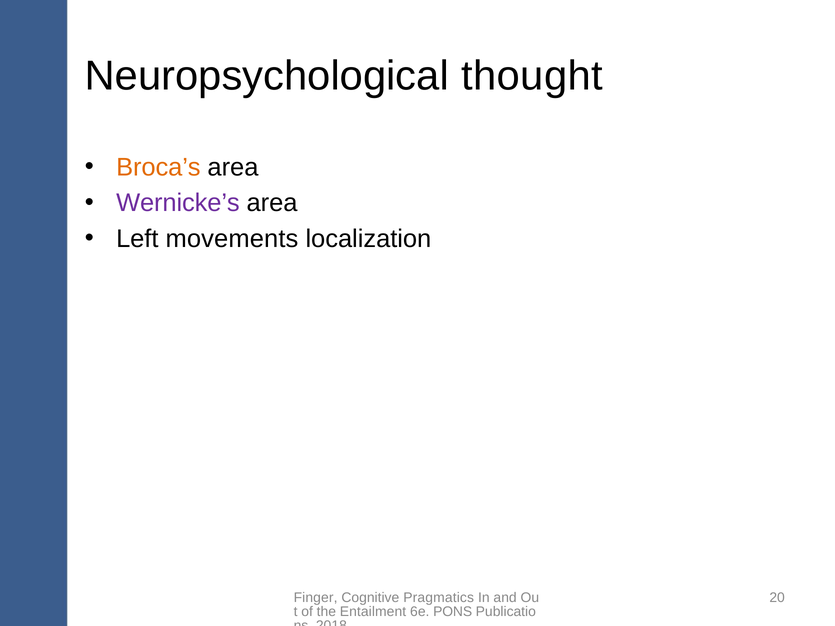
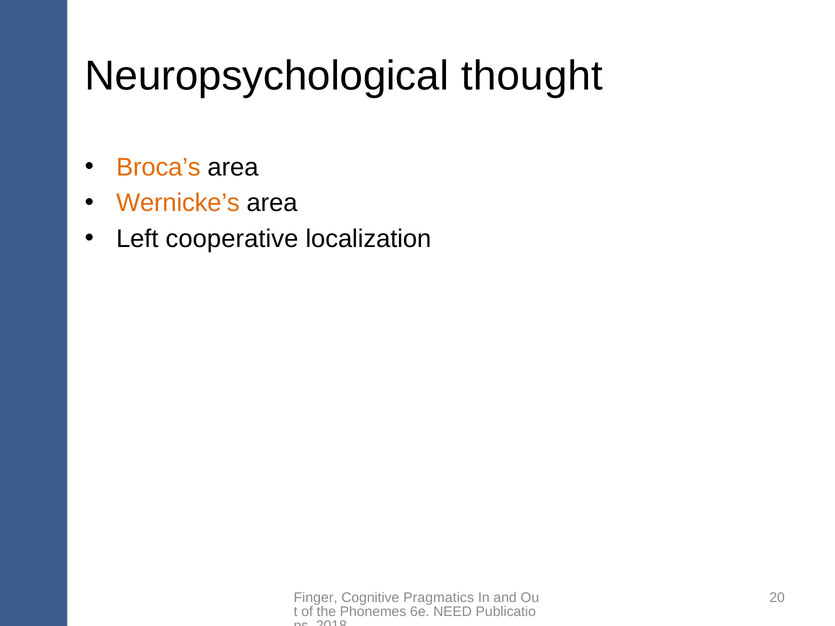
Wernicke’s colour: purple -> orange (178, 203)
movements: movements -> cooperative (232, 239)
Entailment: Entailment -> Phonemes (373, 612)
PONS: PONS -> NEED (453, 612)
